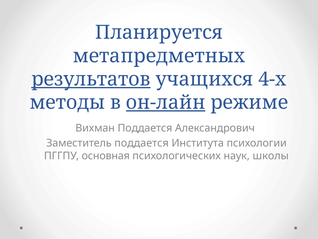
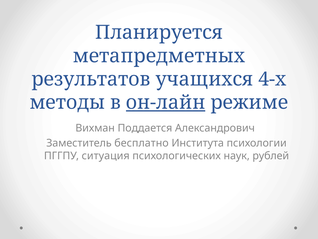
результатов underline: present -> none (91, 79)
Заместитель поддается: поддается -> бесплатно (142, 143)
основная: основная -> ситуация (106, 156)
школы: школы -> рублей (271, 156)
